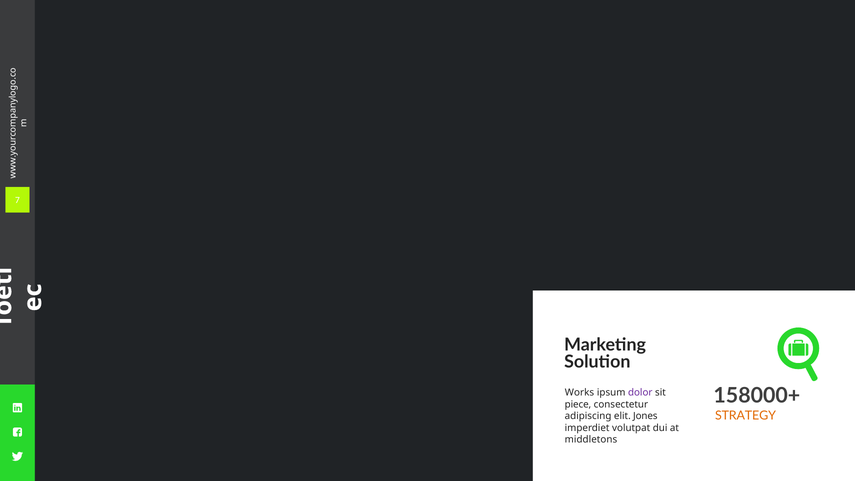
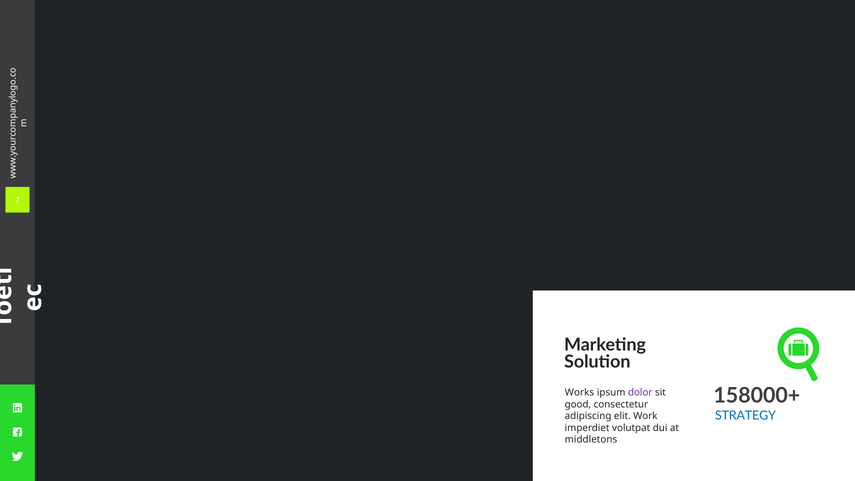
piece: piece -> good (578, 404)
STRATEGY colour: orange -> blue (745, 416)
Jones: Jones -> Work (645, 416)
